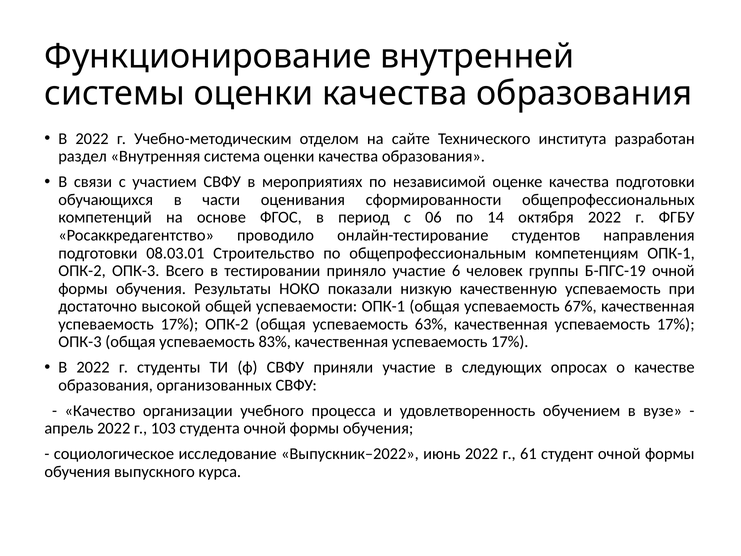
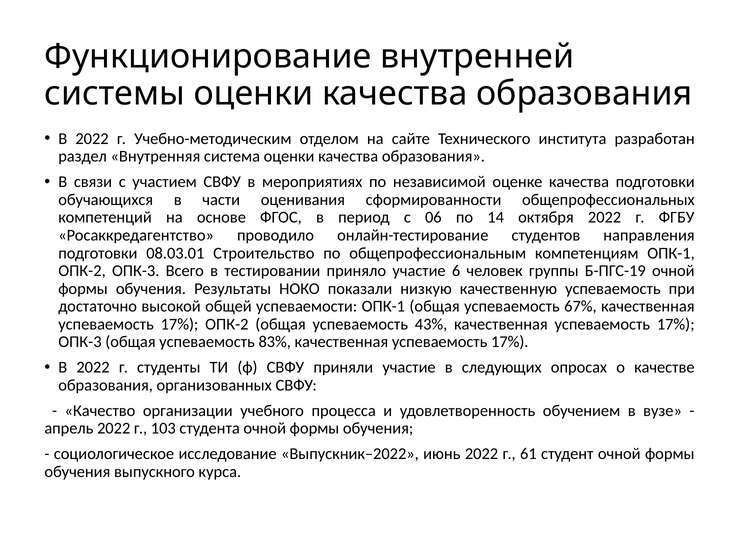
63%: 63% -> 43% (431, 324)
